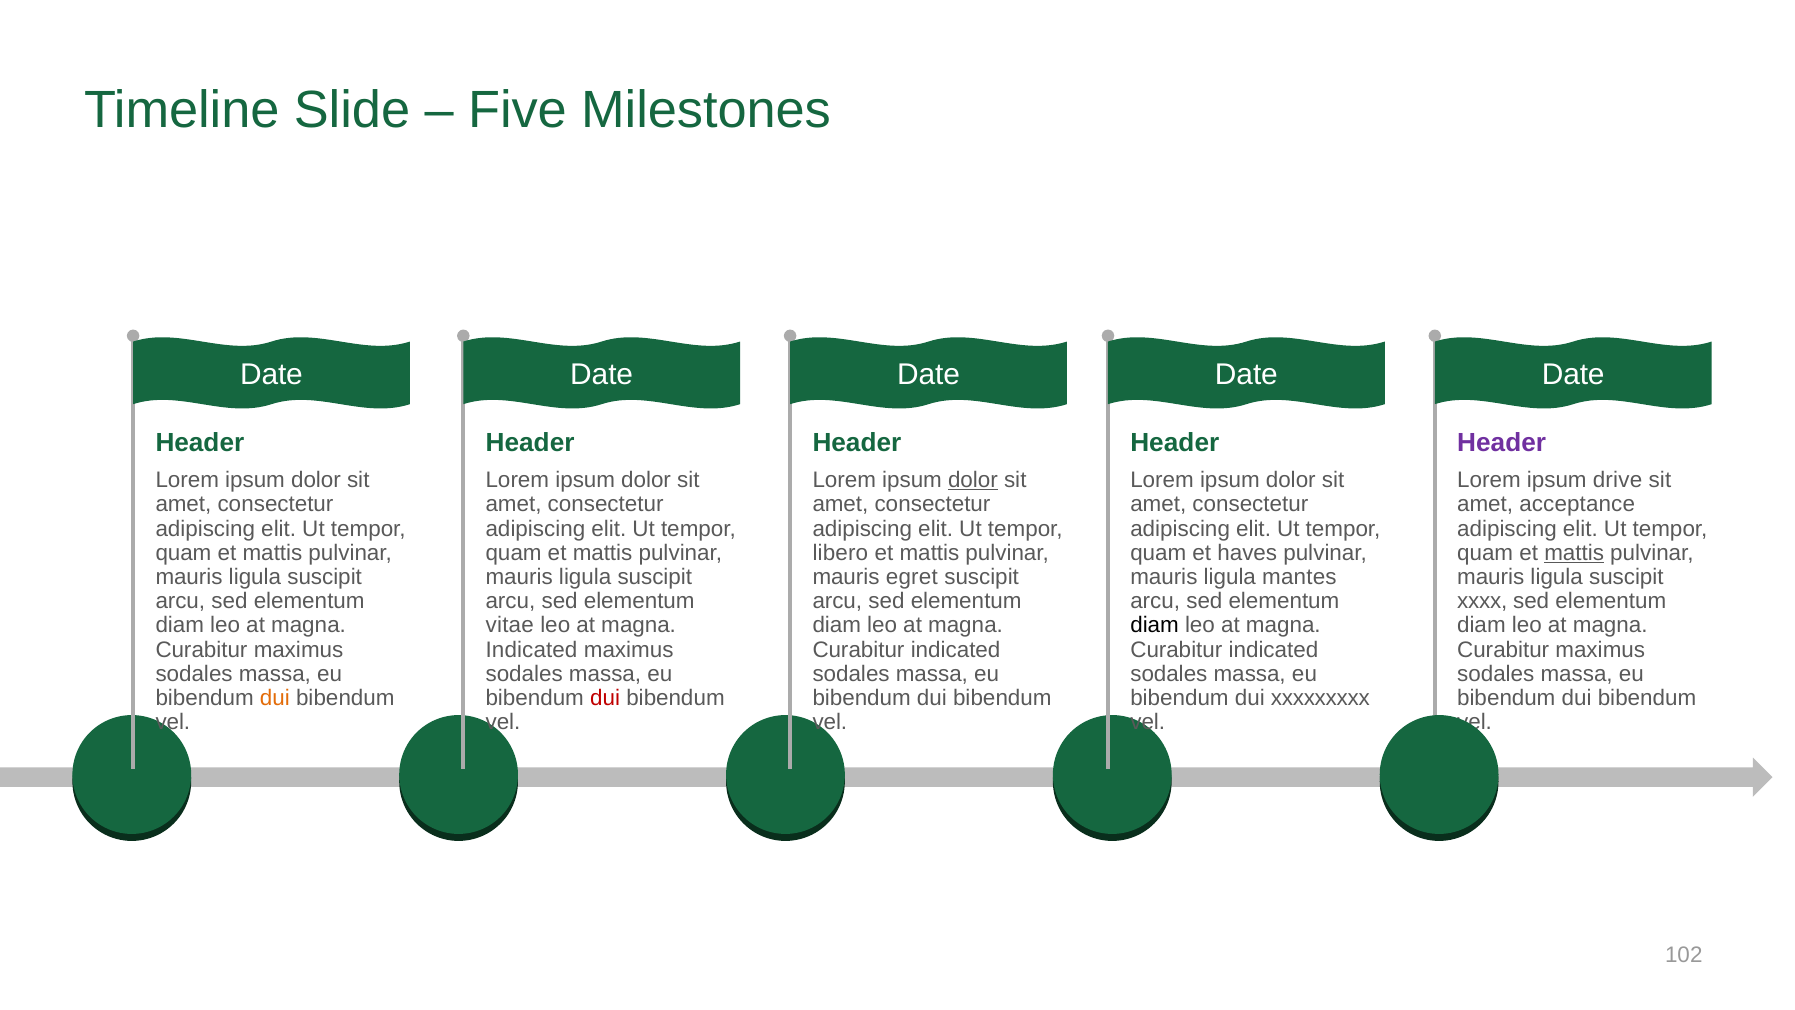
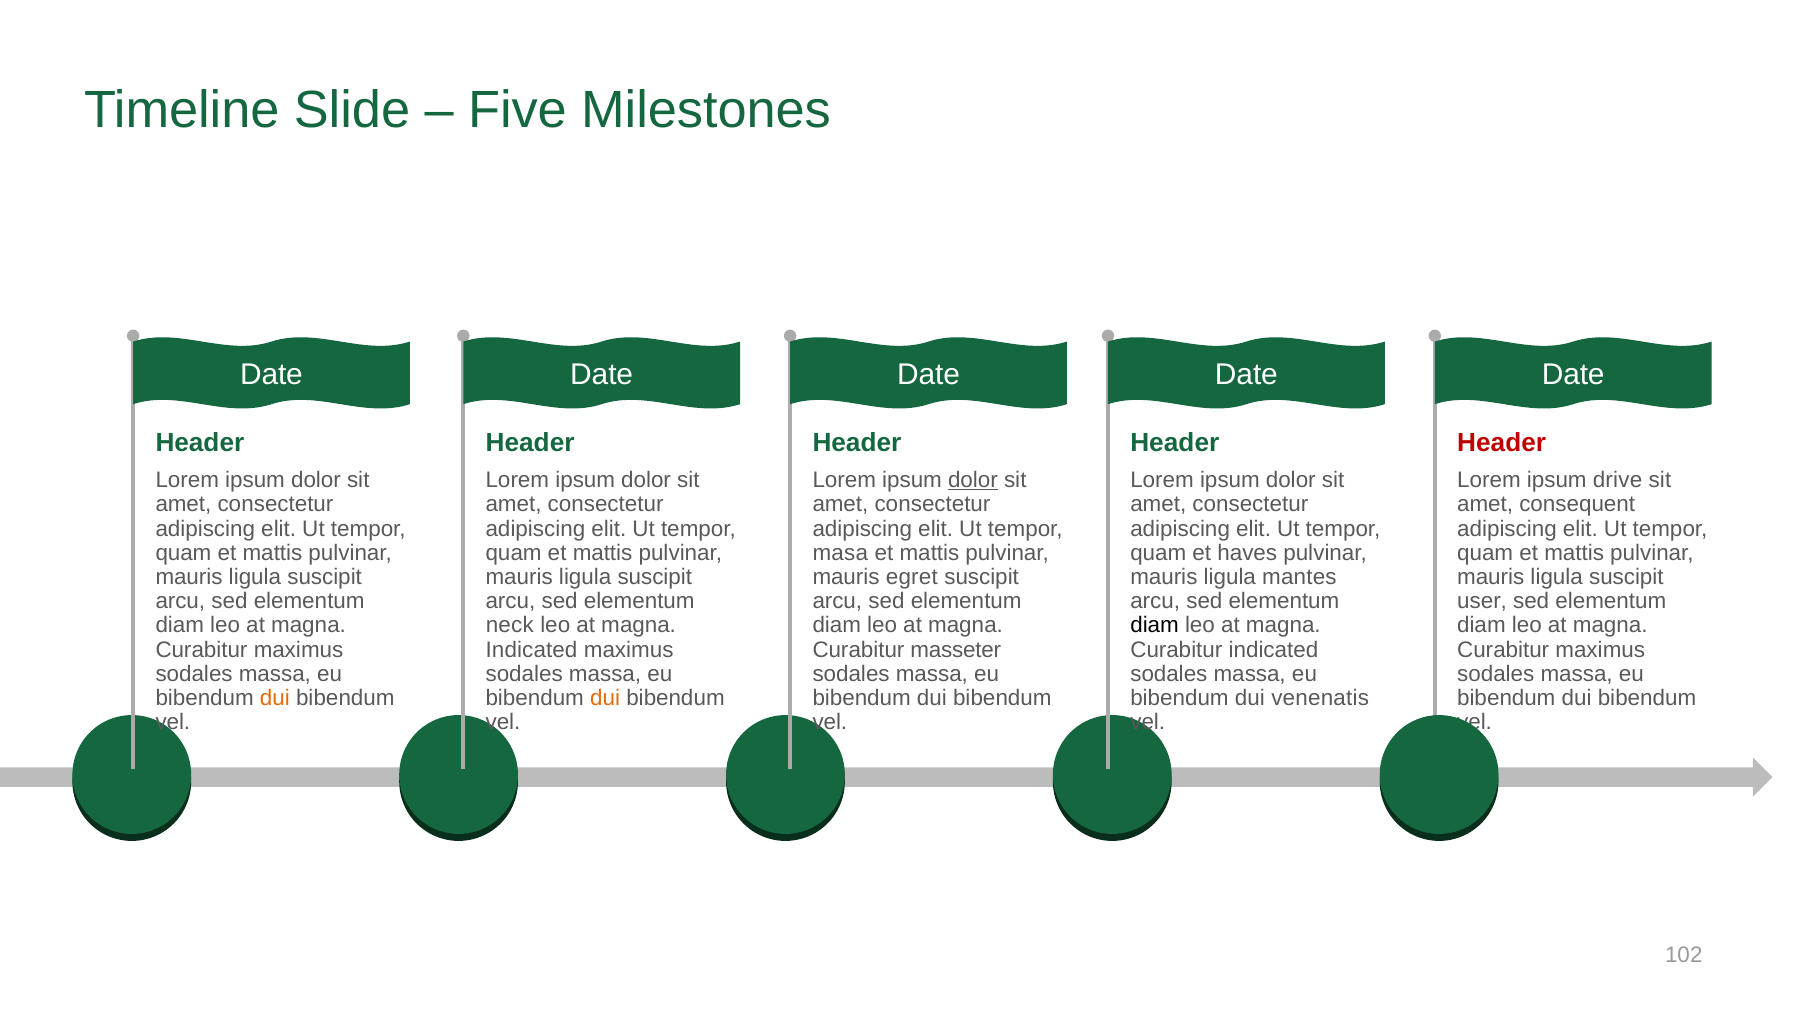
Header colour: purple -> red (1502, 443)
acceptance: acceptance -> consequent (1577, 504)
libero: libero -> masa (840, 553)
mattis underline: present -> none (1574, 553)
xxxx: xxxx -> user (1482, 601)
vitae: vitae -> neck (510, 625)
indicated: indicated -> masseter (956, 650)
dui colour: red -> orange (605, 698)
xxxxxxxxx: xxxxxxxxx -> venenatis (1320, 698)
